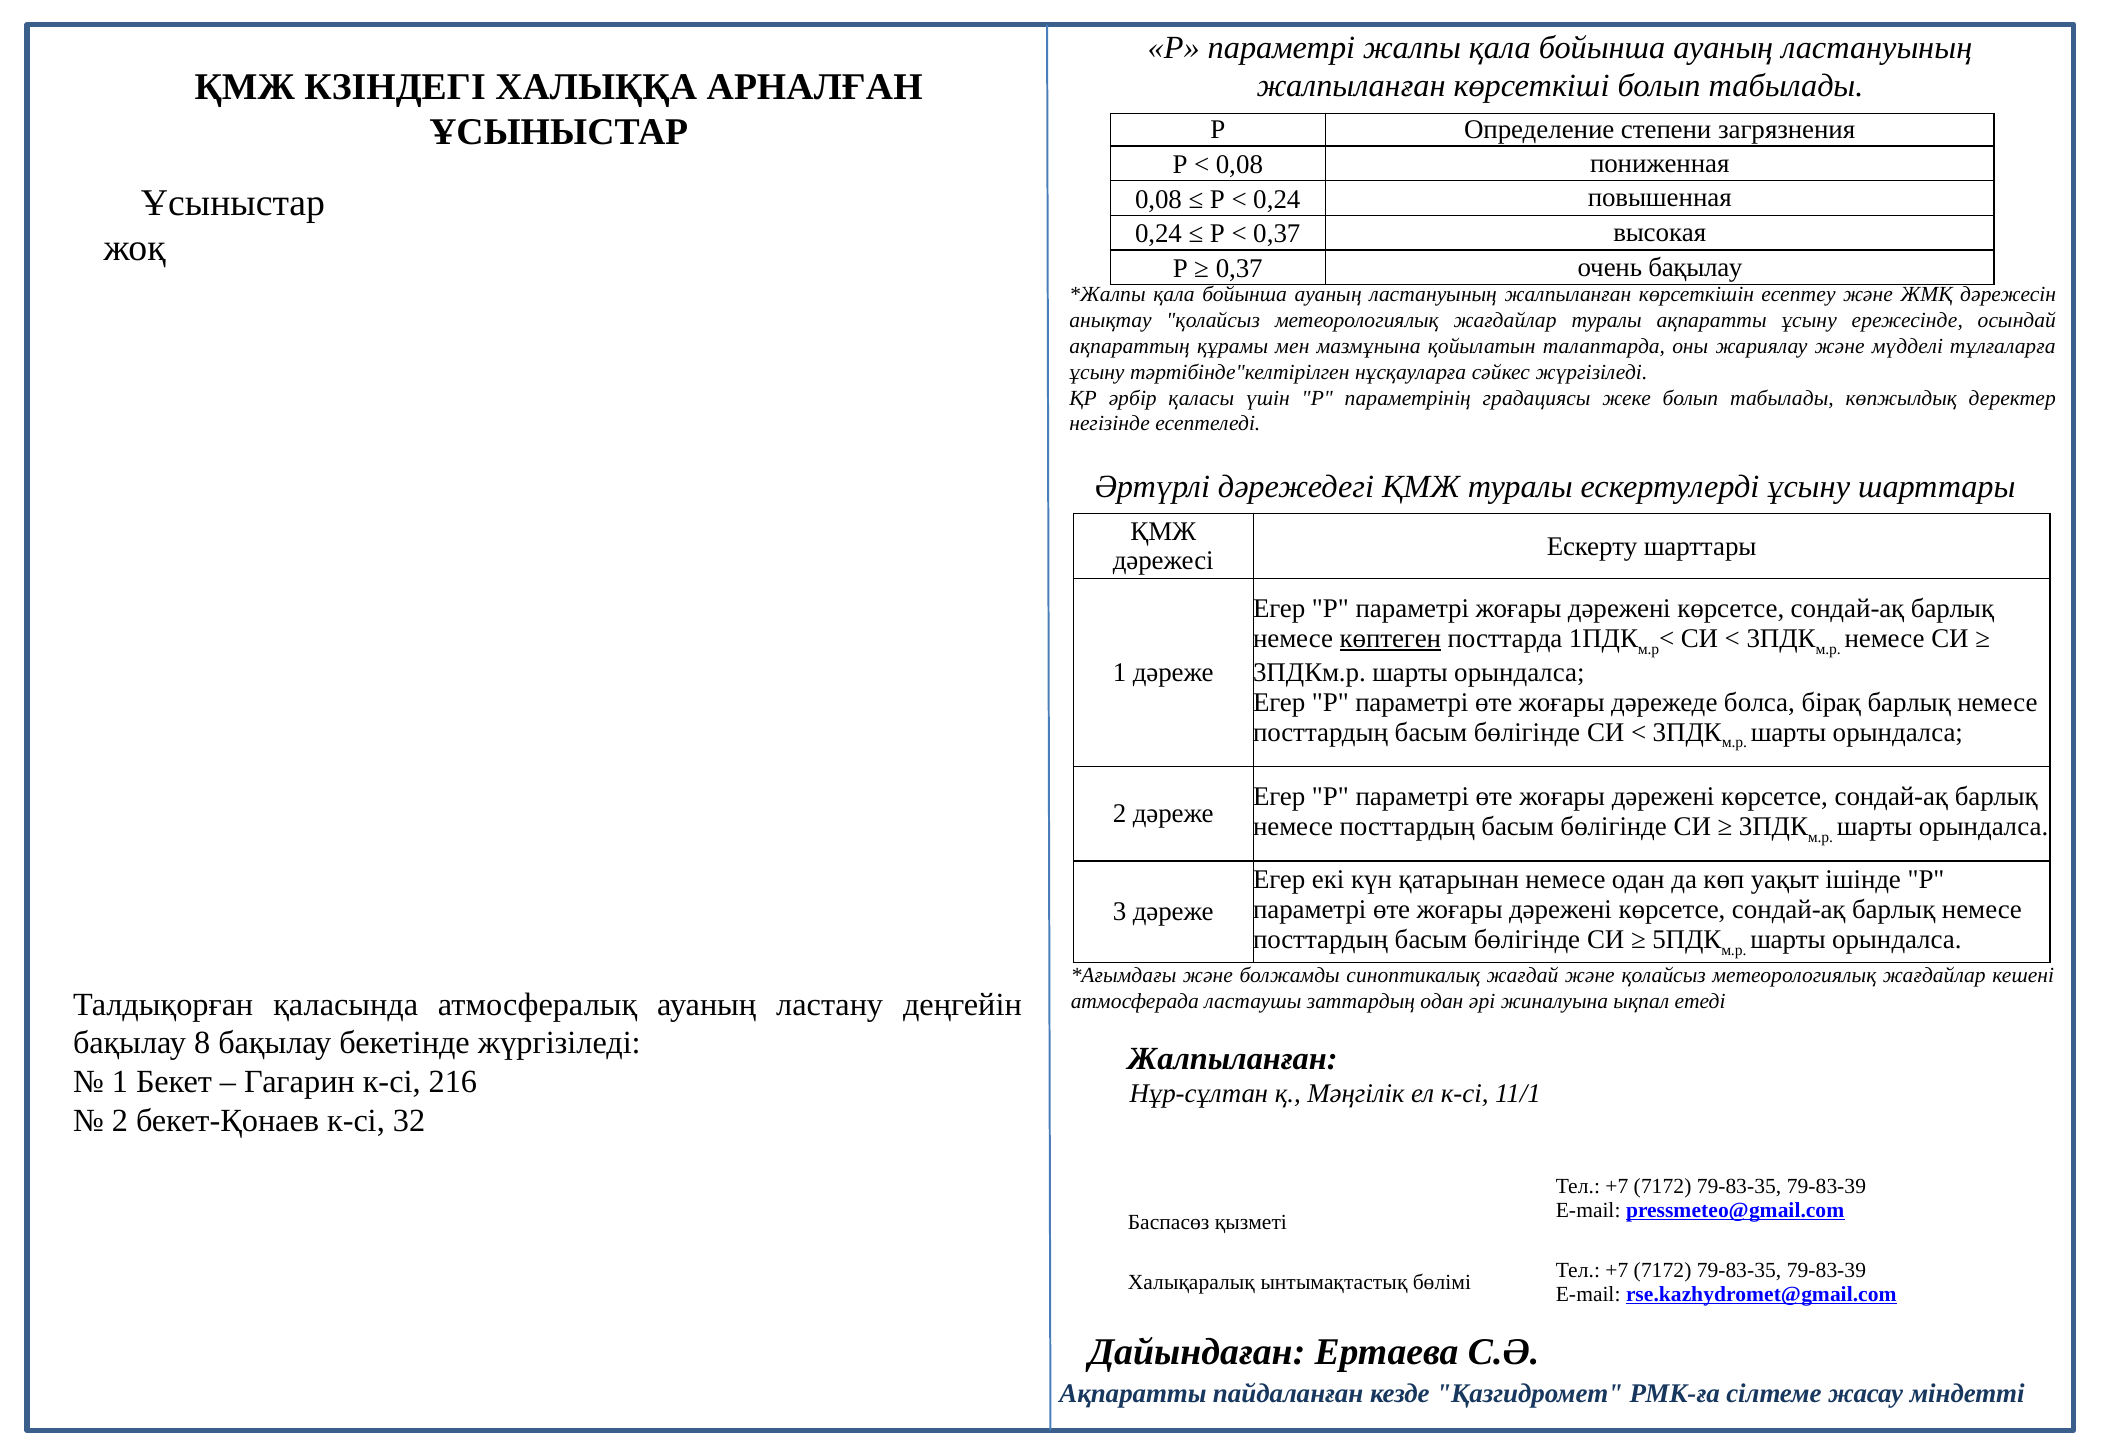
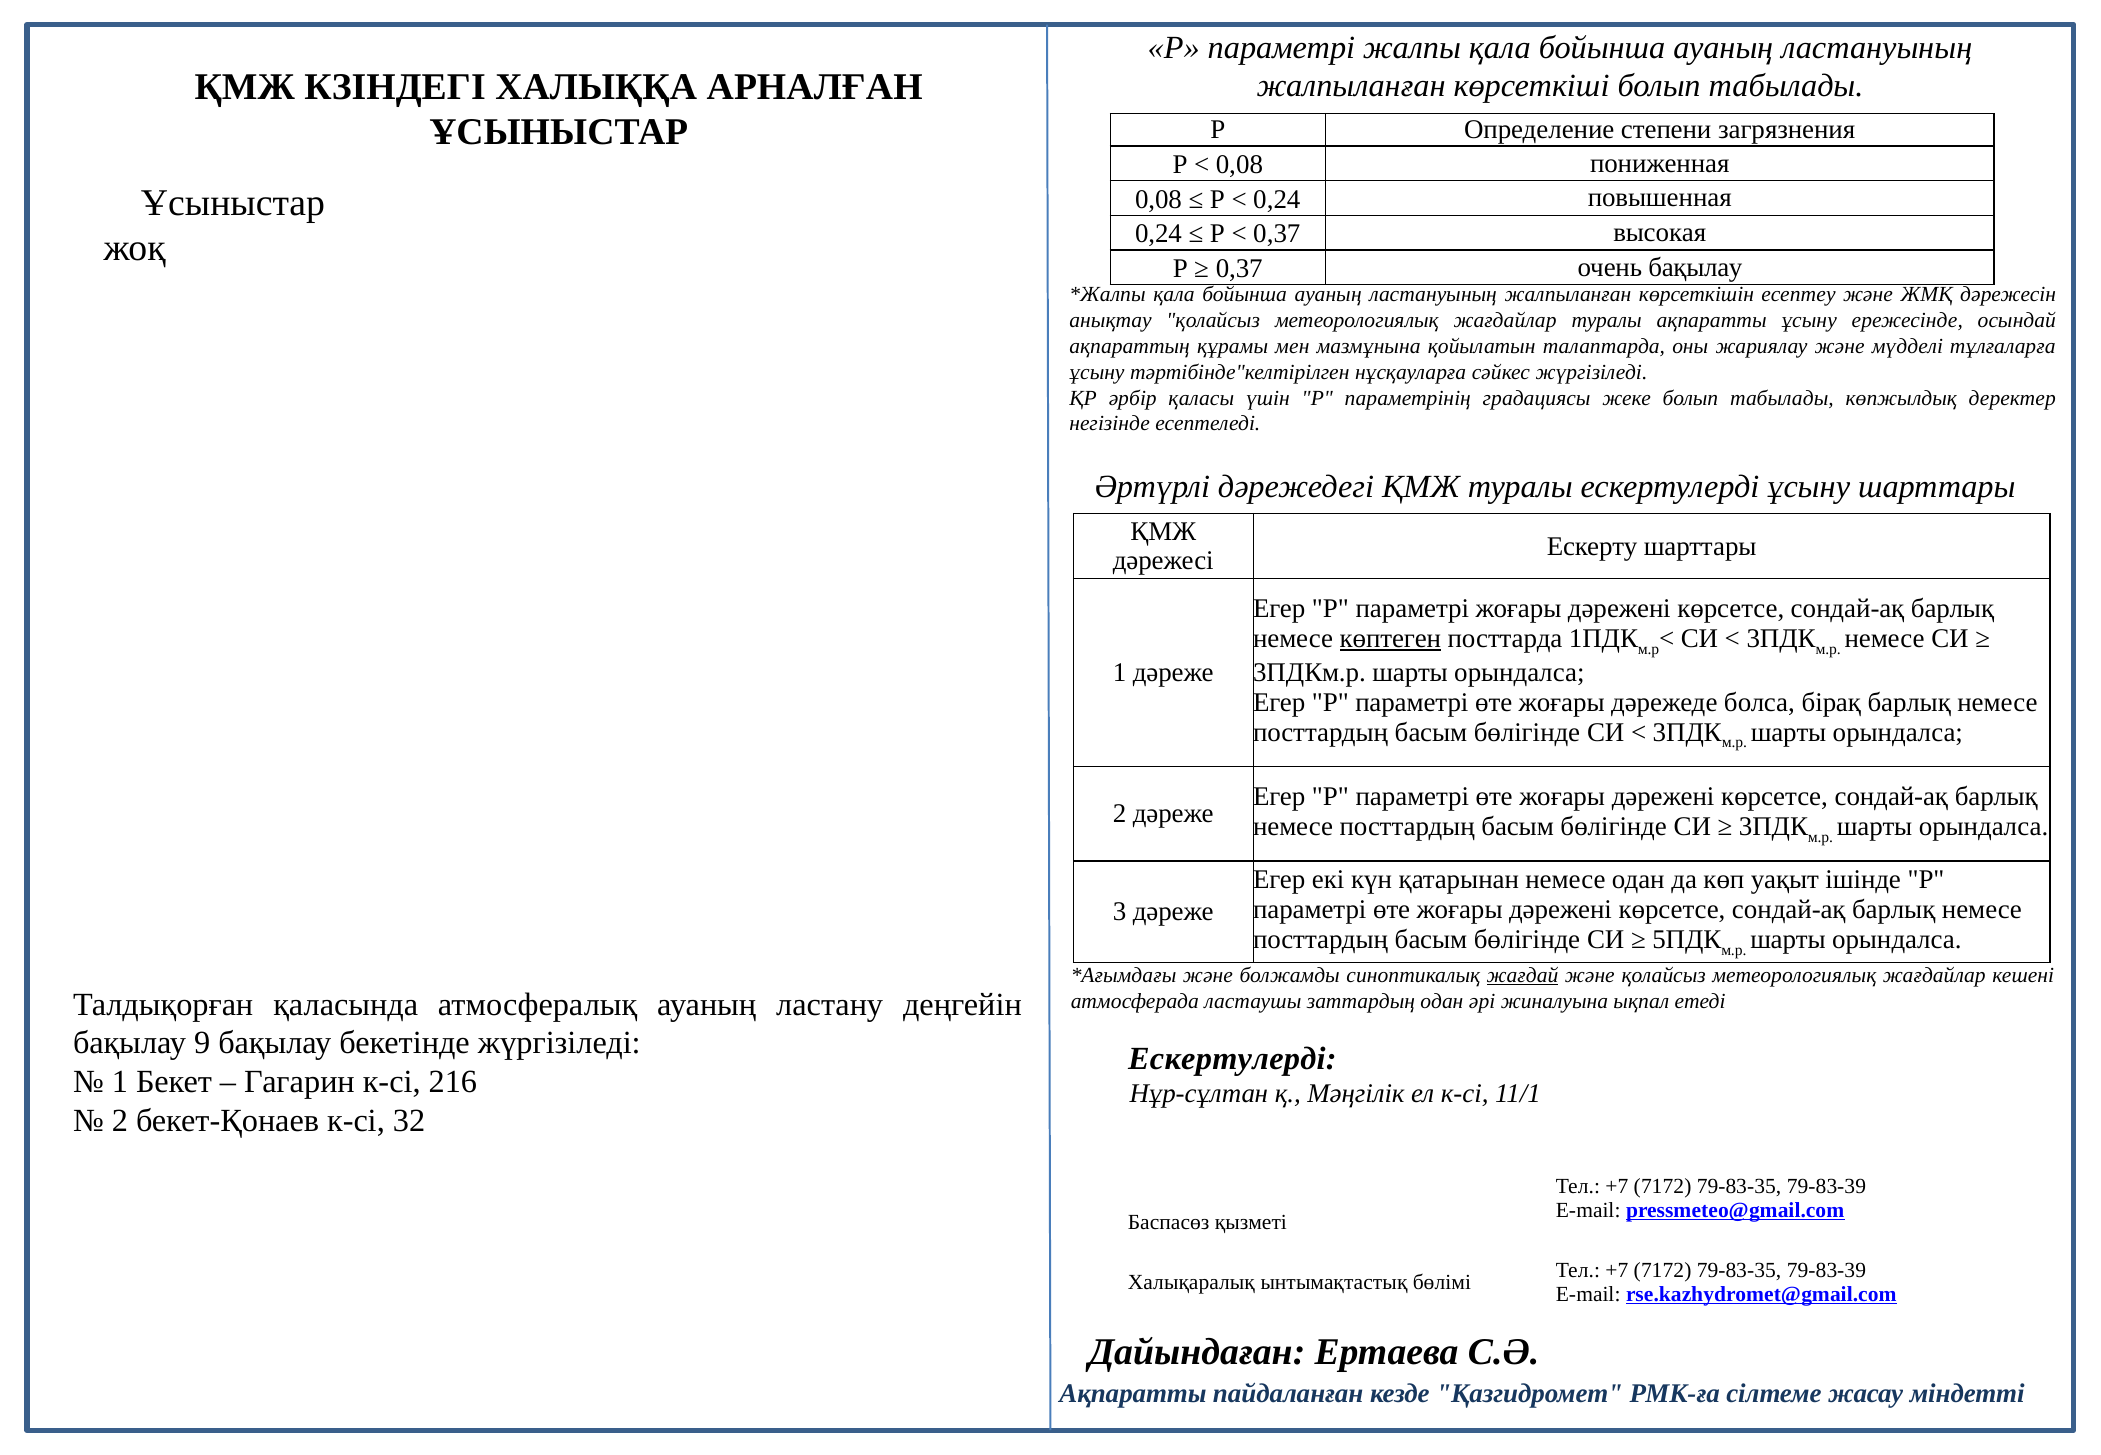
жағдай underline: none -> present (1523, 975)
8: 8 -> 9 (202, 1043)
Жалпыланған: Жалпыланған -> Ескертулерді (1232, 1059)
